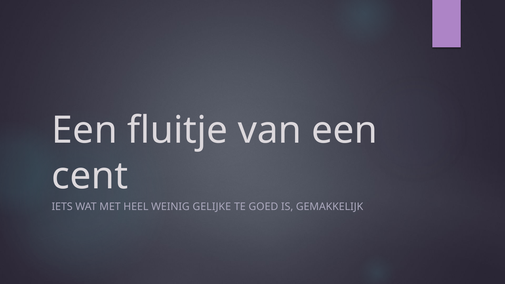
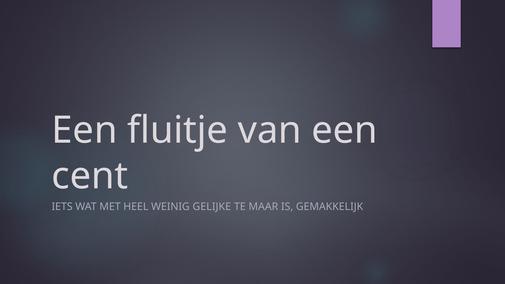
GOED: GOED -> MAAR (263, 207)
